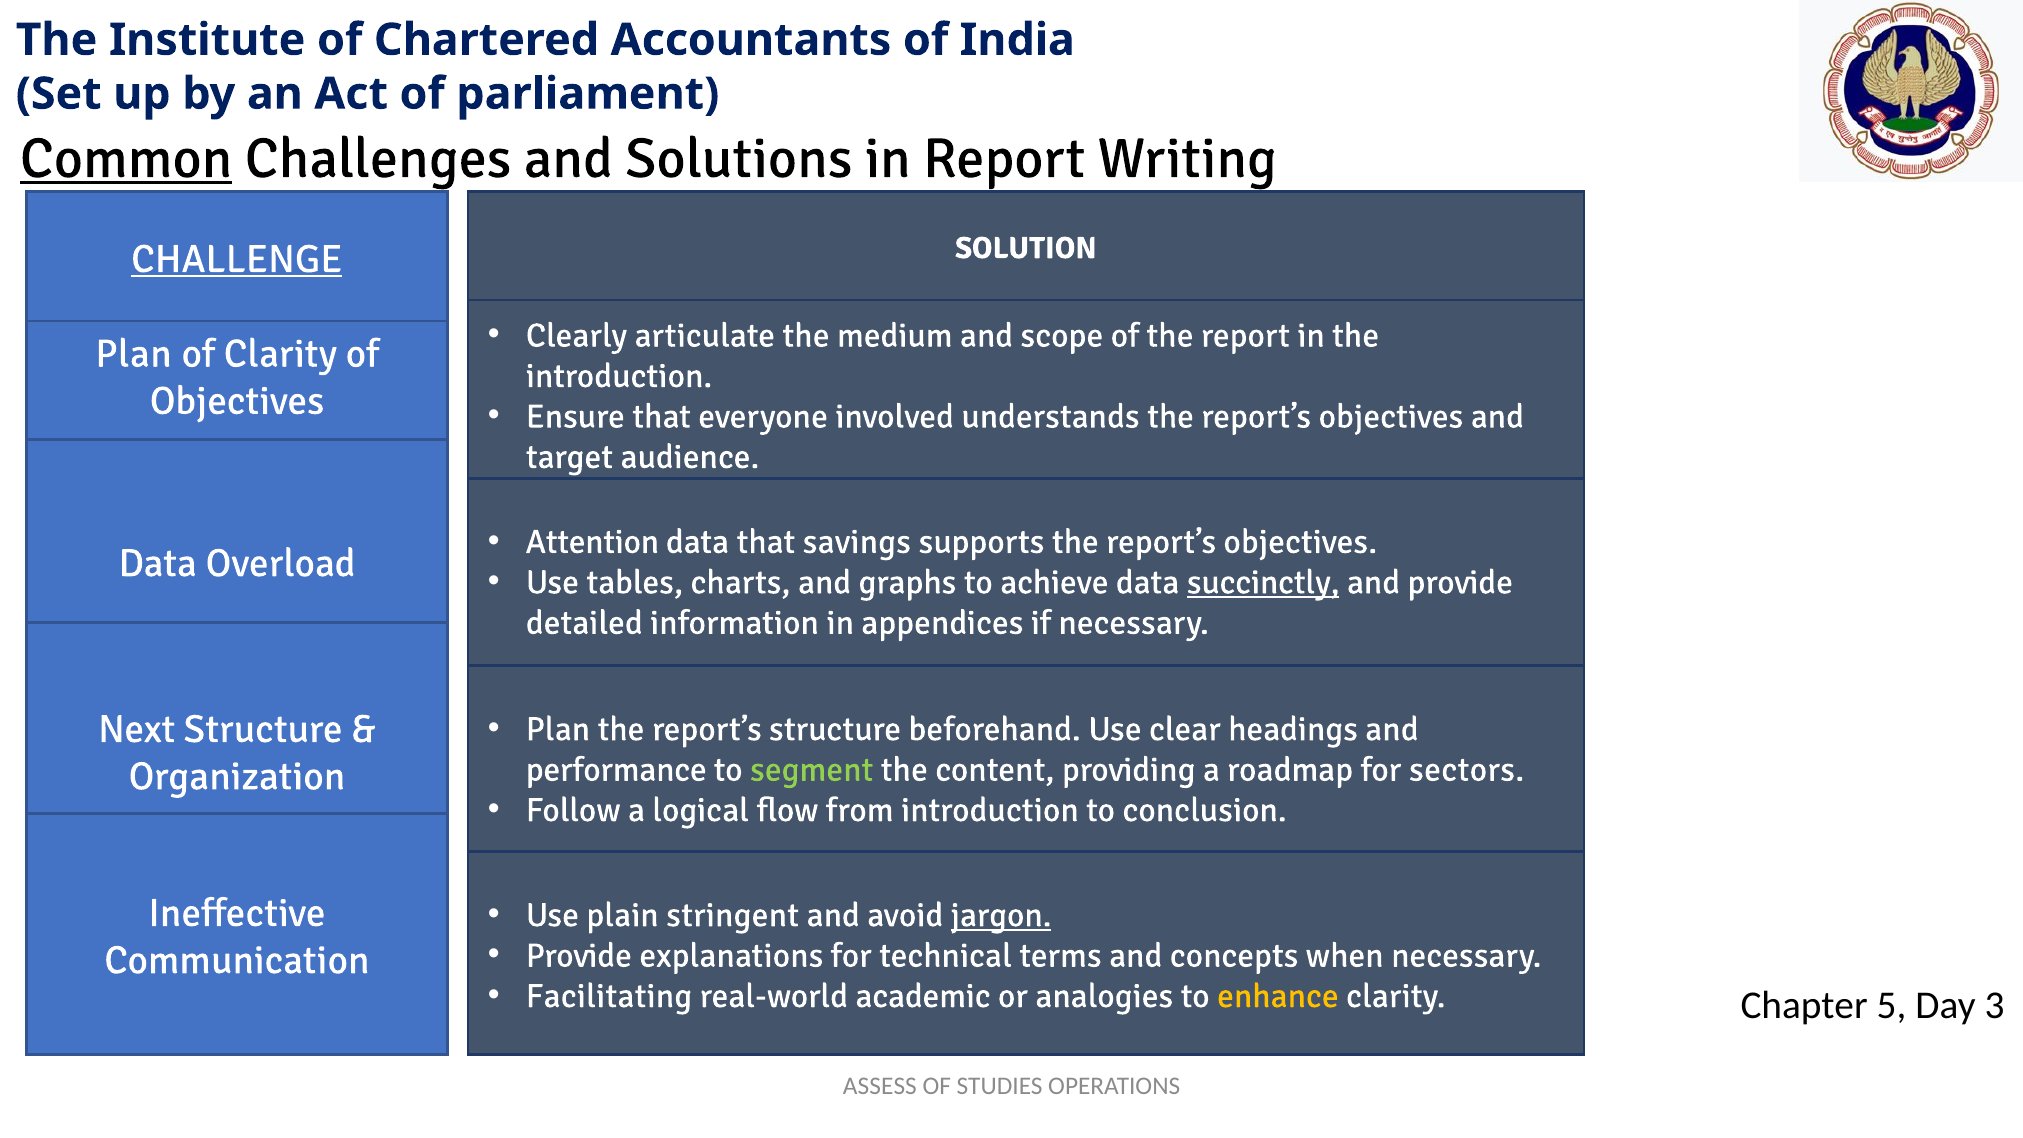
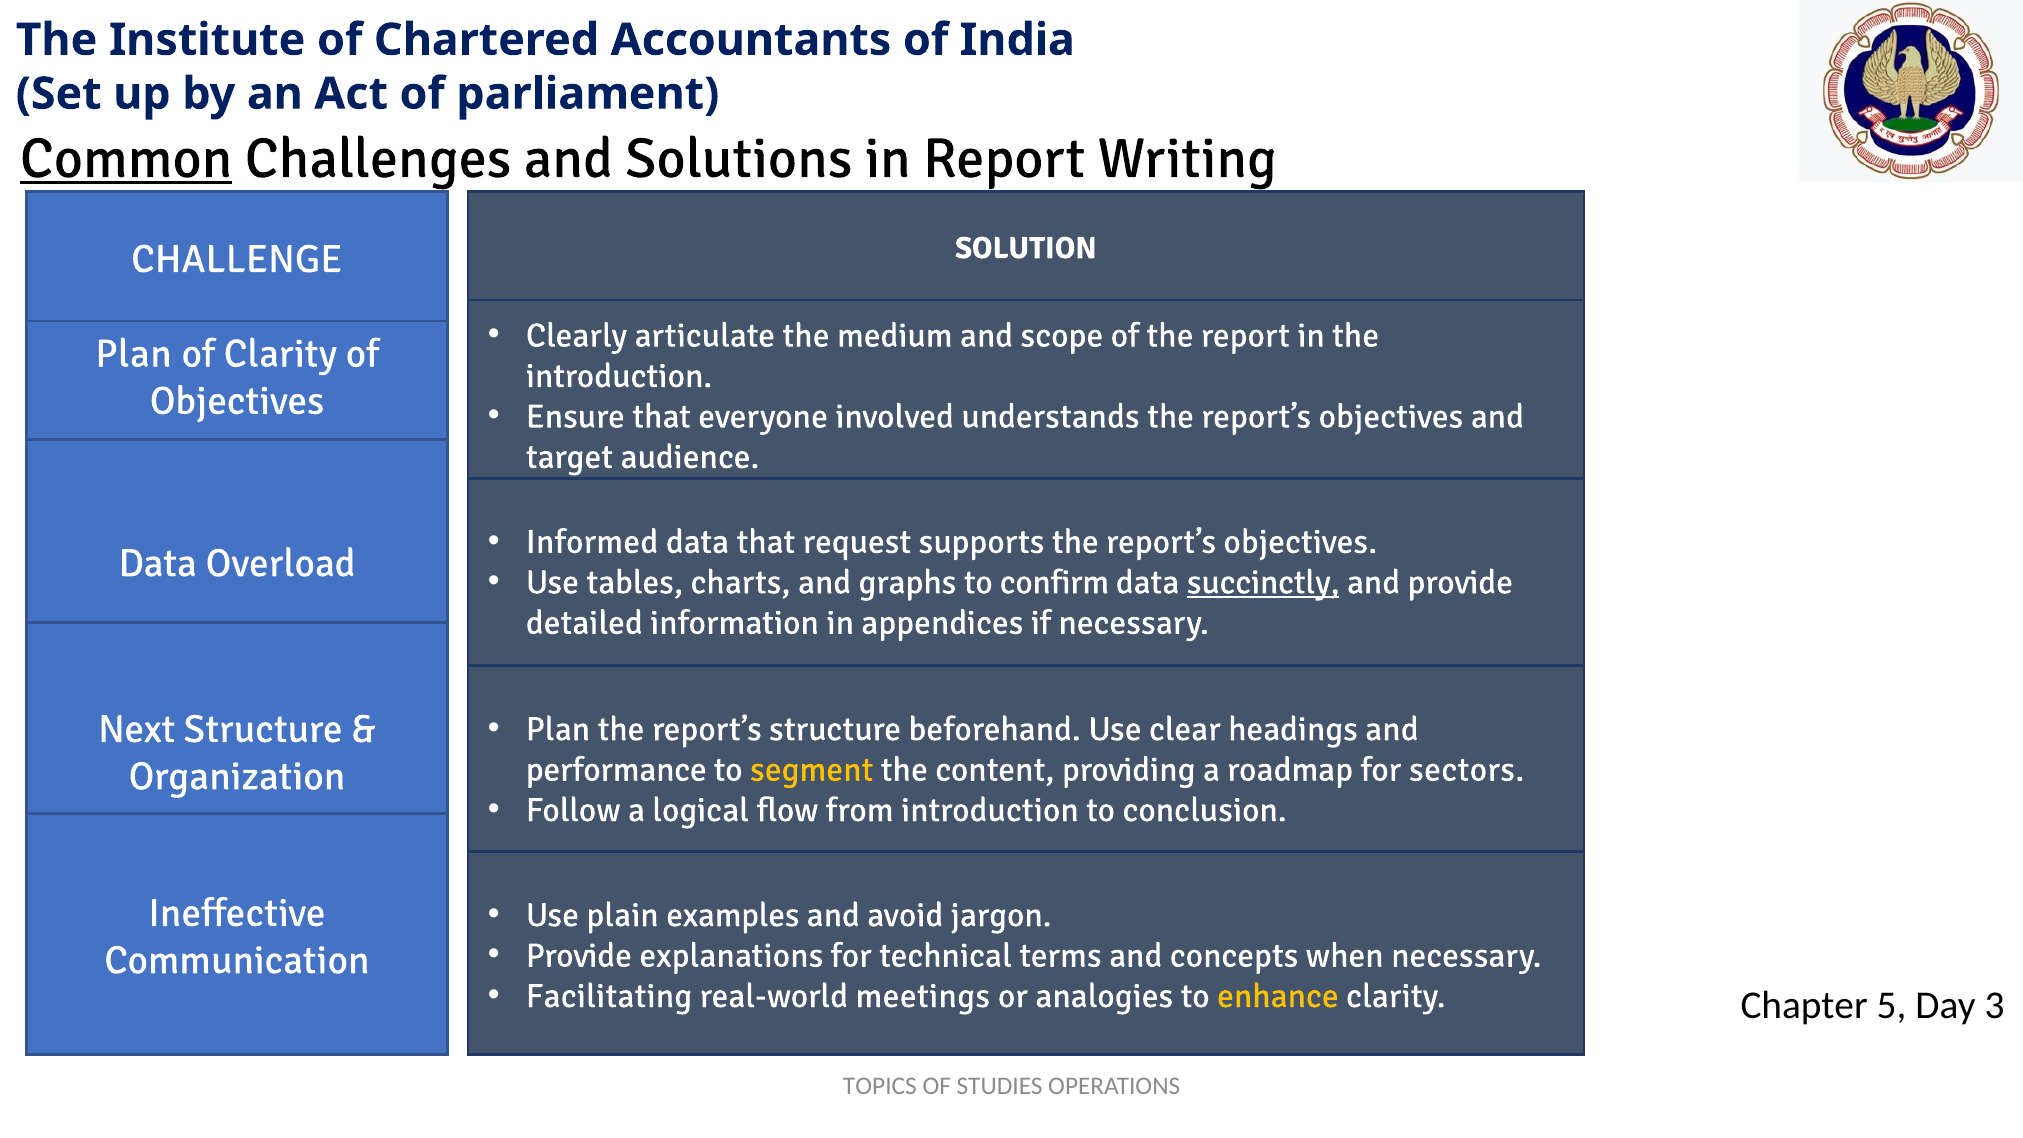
CHALLENGE underline: present -> none (237, 259)
Attention: Attention -> Informed (592, 542)
savings: savings -> request (857, 542)
achieve: achieve -> confirm (1054, 582)
segment colour: light green -> yellow (812, 770)
stringent: stringent -> examples (733, 915)
jargon underline: present -> none (1001, 915)
academic: academic -> meetings (923, 996)
ASSESS: ASSESS -> TOPICS (880, 1087)
